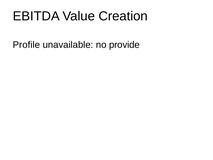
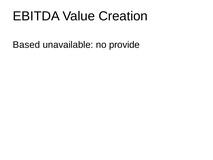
Profile: Profile -> Based (26, 45)
